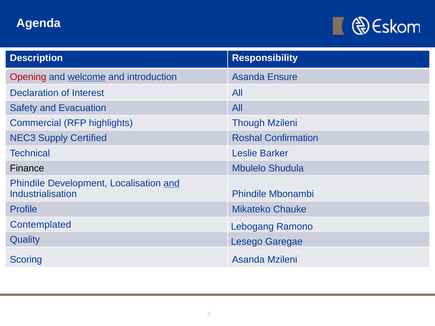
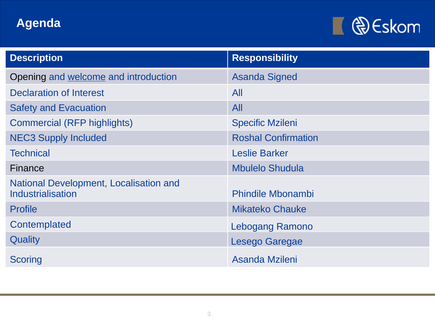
Opening colour: red -> black (28, 77)
Ensure: Ensure -> Signed (282, 77)
Though: Though -> Specific (248, 123)
Certified: Certified -> Included (89, 138)
Phindile: Phindile -> National (28, 183)
and underline: present -> none (172, 183)
